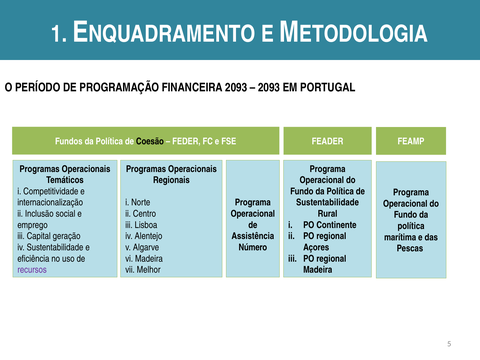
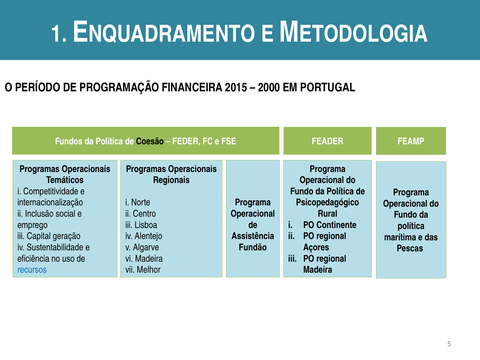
FINANCEIRA 2093: 2093 -> 2015 (236, 88)
2093: 2093 -> 2000 (269, 88)
Sustentabilidade: Sustentabilidade -> Psicopedagógico (328, 203)
Número: Número -> Fundão (253, 247)
recursos colour: purple -> blue (32, 270)
